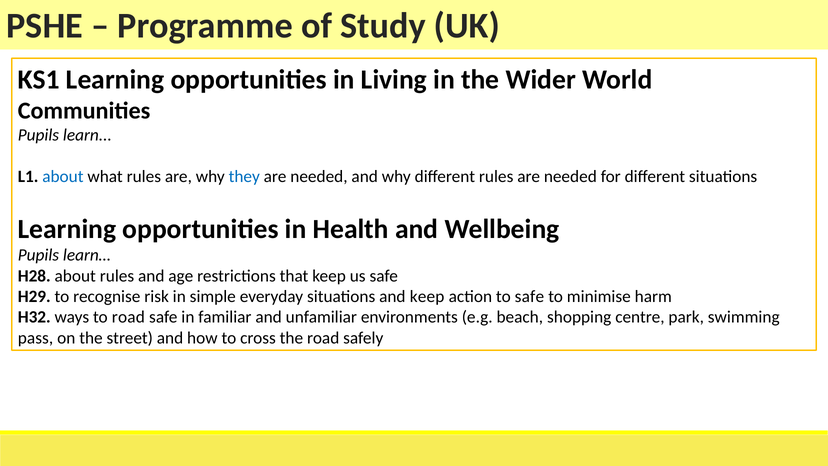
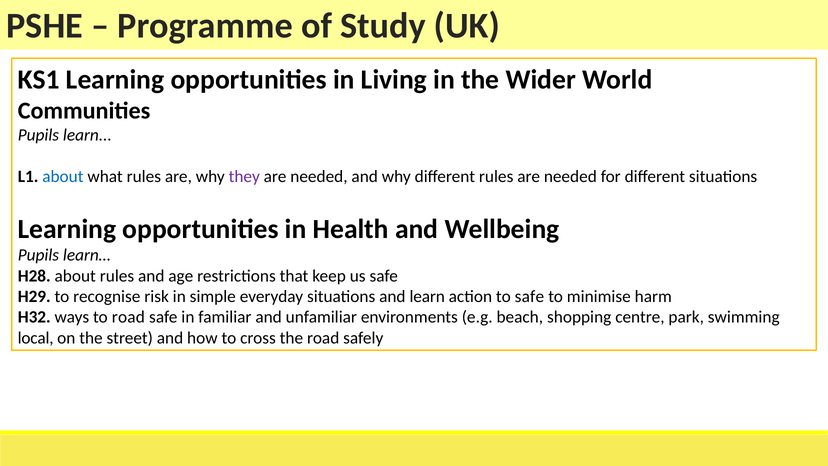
they colour: blue -> purple (244, 176)
and keep: keep -> learn (427, 296)
pass: pass -> local (36, 338)
